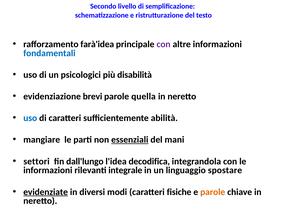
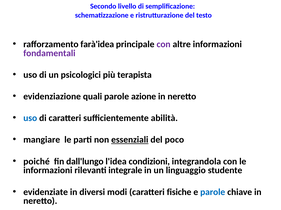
fondamentali colour: blue -> purple (49, 53)
disabilità: disabilità -> terapista (135, 75)
brevi: brevi -> quali (93, 97)
quella: quella -> azione (144, 97)
mani: mani -> poco (174, 140)
settori: settori -> poiché (36, 162)
decodifica: decodifica -> condizioni (149, 162)
spostare: spostare -> studente (225, 171)
evidenziate underline: present -> none (46, 193)
parole colour: orange -> blue (213, 193)
